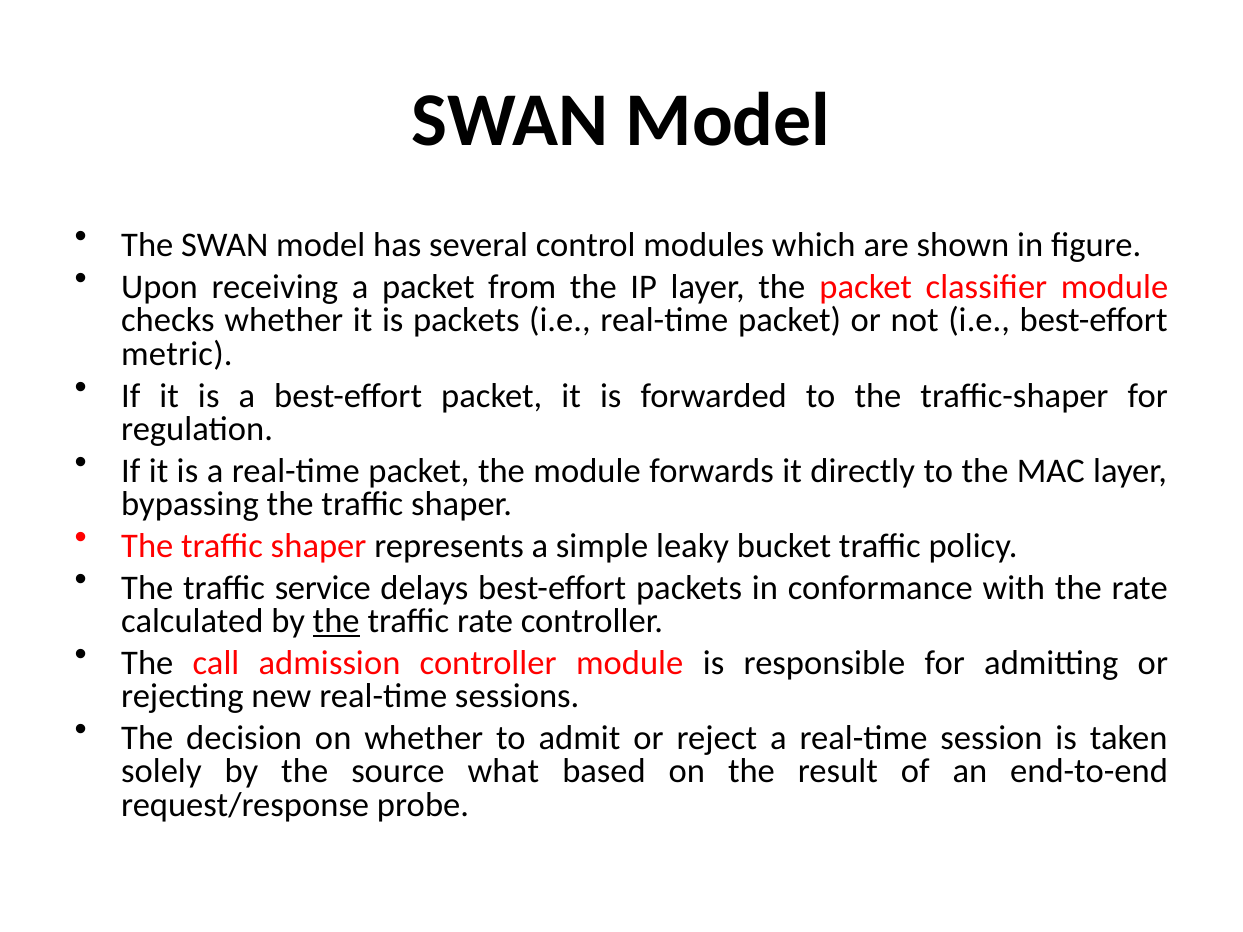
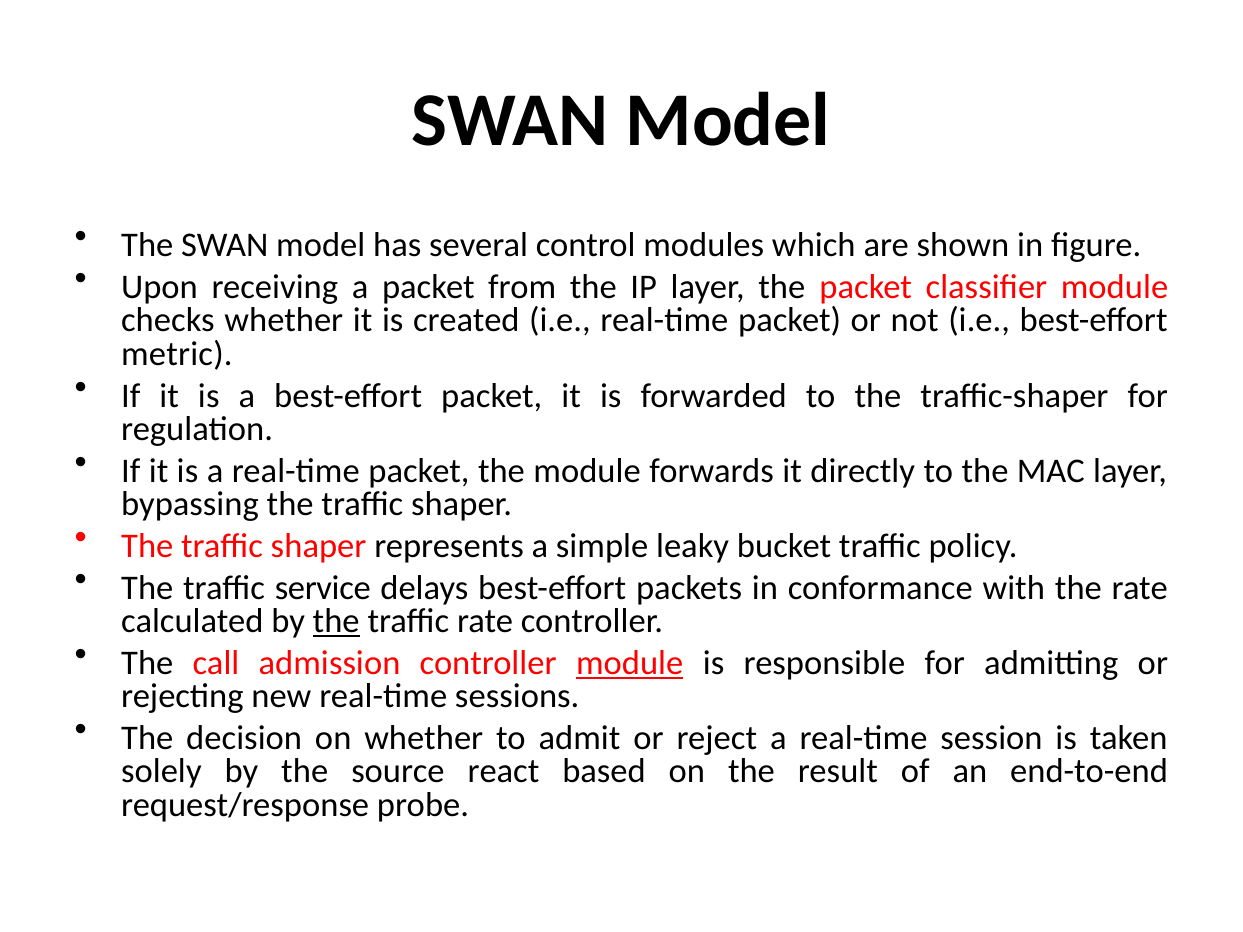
is packets: packets -> created (466, 321)
module underline: none -> present (630, 663)
what: what -> react (503, 772)
